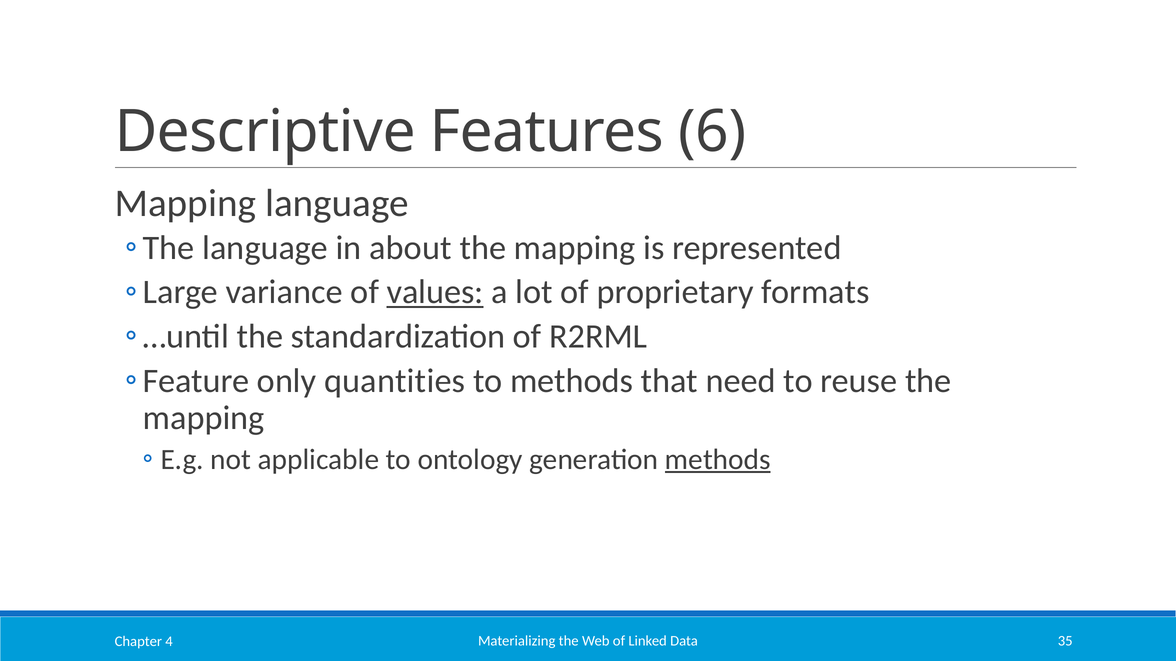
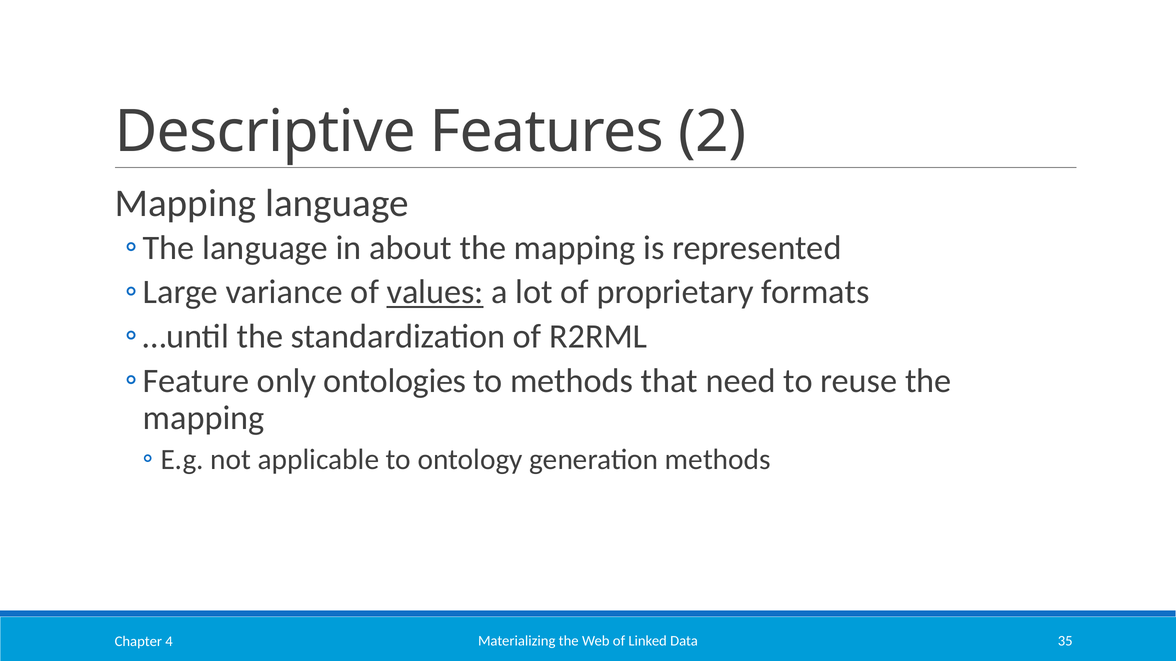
6: 6 -> 2 (712, 132)
quantities: quantities -> ontologies (395, 381)
methods underline: present -> none (718, 460)
